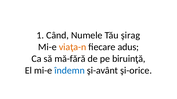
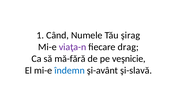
viaţa-n colour: orange -> purple (73, 47)
adus: adus -> drag (128, 47)
biruinţă: biruinţă -> veşnicie (129, 59)
şi-orice: şi-orice -> şi-slavă (136, 71)
